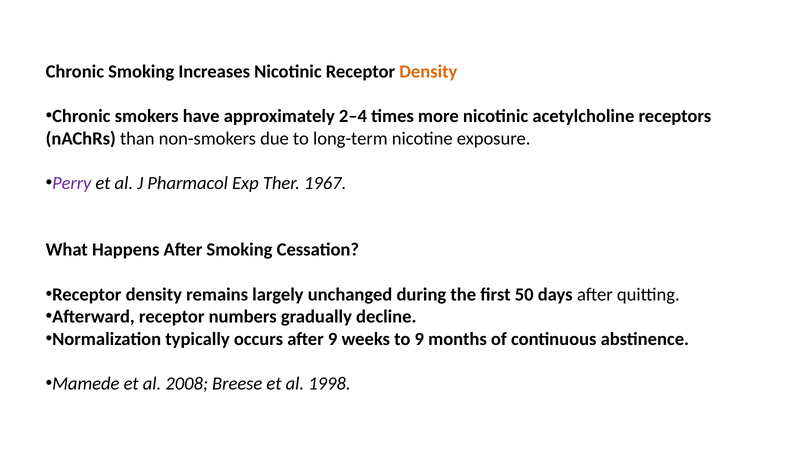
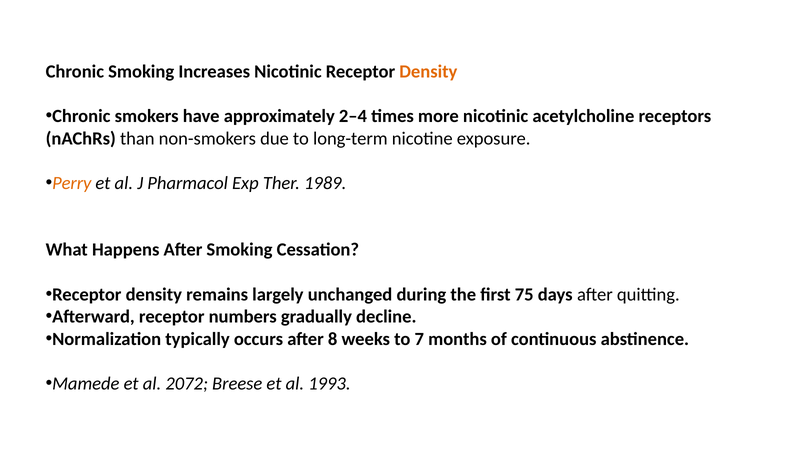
Perry colour: purple -> orange (72, 183)
1967: 1967 -> 1989 (325, 183)
50: 50 -> 75 (524, 295)
after 9: 9 -> 8 (333, 339)
to 9: 9 -> 7 (419, 339)
2008: 2008 -> 2072 (187, 384)
1998: 1998 -> 1993 (329, 384)
